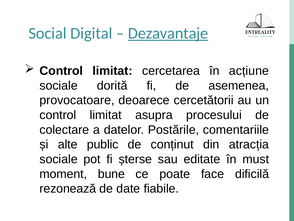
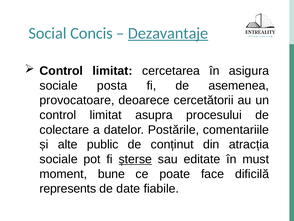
Digital: Digital -> Concis (91, 33)
acțiune: acțiune -> asigura (249, 71)
dorită: dorită -> posta (112, 85)
șterse underline: none -> present (135, 159)
rezonează: rezonează -> represents (68, 188)
